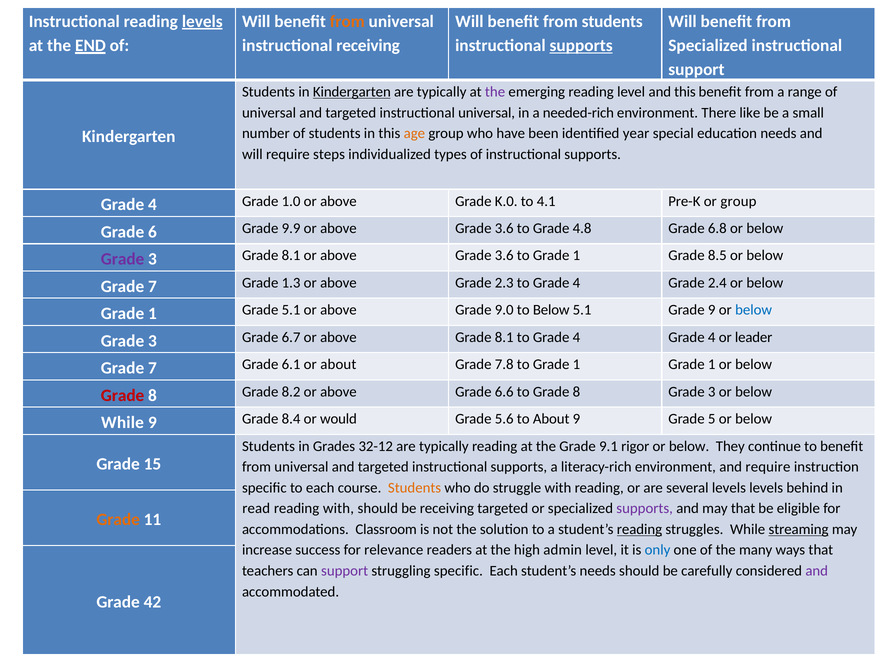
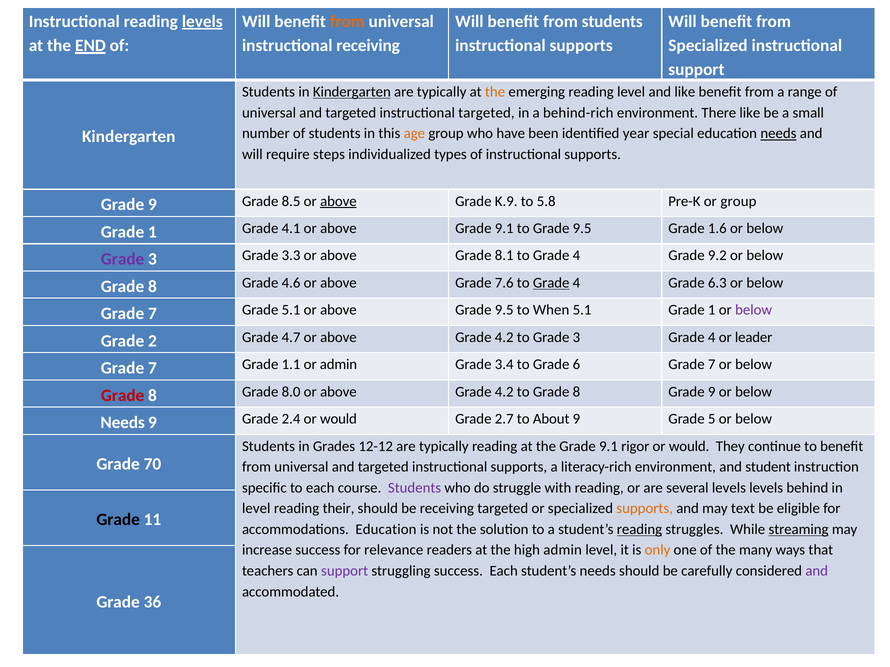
supports underline: present -> none (581, 46)
the colour: purple -> orange (495, 92)
and this: this -> like (685, 92)
instructional universal: universal -> targeted (486, 113)
needed-rich: needed-rich -> behind-rich (578, 113)
needs underline: none -> present (778, 134)
4: 4 -> 9 (152, 205)
1.0: 1.0 -> 8.5 (291, 201)
above underline: none -> present (338, 201)
K.0: K.0 -> K.9 (506, 201)
4.1: 4.1 -> 5.8 (546, 201)
6: 6 -> 1 (152, 232)
9.9: 9.9 -> 4.1 (291, 229)
3.6: 3.6 -> 9.1 (504, 229)
to Grade 4.8: 4.8 -> 9.5 (582, 229)
6.8: 6.8 -> 1.6 (717, 229)
3 Grade 8.1: 8.1 -> 3.3 (291, 256)
3.6: 3.6 -> 8.1 (504, 256)
1: 1 -> 4 (576, 256)
8.5: 8.5 -> 9.2 (717, 256)
7: 7 -> 8 (152, 287)
1.3: 1.3 -> 4.6 (291, 283)
2.3: 2.3 -> 7.6 (504, 283)
Grade underline: none -> present (551, 283)
2.4: 2.4 -> 6.3 (717, 283)
1: 1 -> 7 (152, 314)
above Grade 9.0: 9.0 -> 9.5 (504, 310)
to Below: Below -> When (551, 310)
5.1 Grade 9: 9 -> 1 (712, 310)
below colour: blue -> purple (754, 310)
3: 3 -> 2 (152, 341)
6.7: 6.7 -> 4.7 (291, 338)
8.1: 8.1 -> 4.2 (504, 338)
4: 4 -> 3 (576, 338)
6.1: 6.1 -> 1.1 (291, 365)
or about: about -> admin (338, 365)
7.8: 7.8 -> 3.4 (504, 365)
1: 1 -> 6 (576, 365)
1: 1 -> 7 (712, 365)
8.2: 8.2 -> 8.0 (291, 392)
6.6: 6.6 -> 4.2 (504, 392)
8 Grade 3: 3 -> 9 (712, 392)
While: While -> Needs (123, 423)
8.4: 8.4 -> 2.4 (291, 419)
5.6: 5.6 -> 2.7 (504, 419)
32-12: 32-12 -> 12-12 (376, 447)
below: below -> would (689, 447)
15: 15 -> 70 (152, 464)
and require: require -> student (768, 467)
Students colour: orange -> purple (415, 488)
read: read -> level (256, 509)
reading with: with -> their (339, 509)
supports colour: purple -> orange (645, 509)
may that: that -> text (743, 509)
Grade colour: orange -> black (118, 520)
accommodations Classroom: Classroom -> Education (386, 530)
only colour: blue -> orange (658, 551)
struggling specific: specific -> success (458, 571)
42: 42 -> 36 (152, 602)
